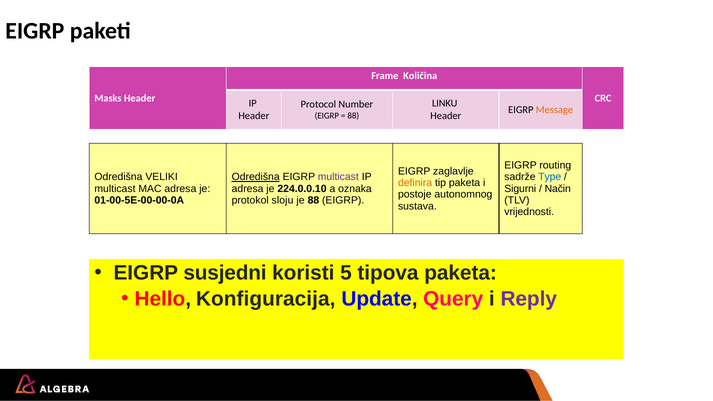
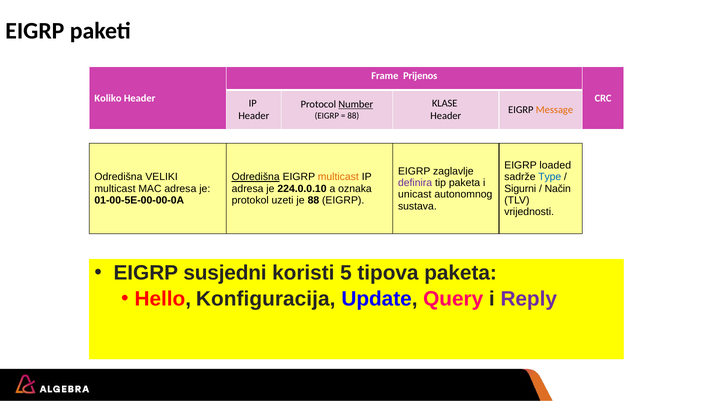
Količina: Količina -> Prijenos (420, 76)
Masks: Masks -> Koliko (108, 98)
LINKU: LINKU -> KLASE (445, 103)
Number underline: none -> present (356, 104)
routing: routing -> loaded (555, 165)
multicast colour: purple -> orange (338, 177)
definira colour: orange -> purple (415, 183)
postoje: postoje -> unicast (415, 195)
sloju: sloju -> uzeti (283, 200)
